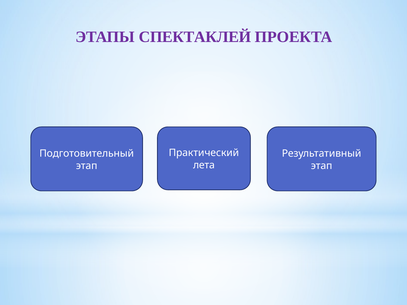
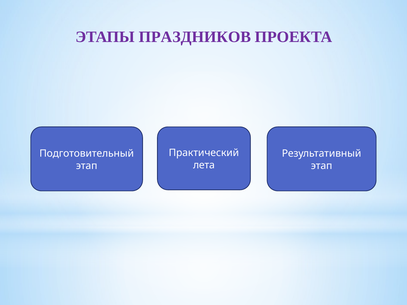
СПЕКТАКЛЕЙ: СПЕКТАКЛЕЙ -> ПРАЗДНИКОВ (195, 37)
